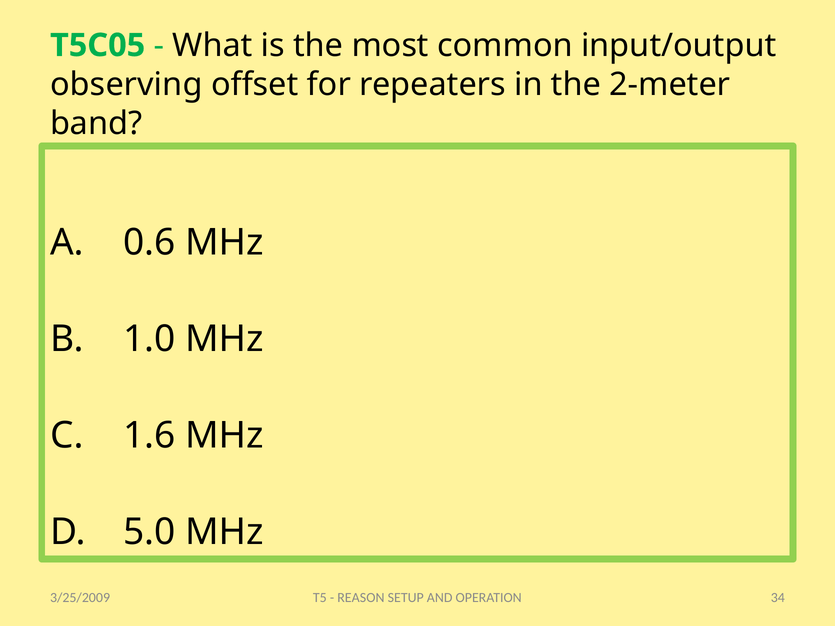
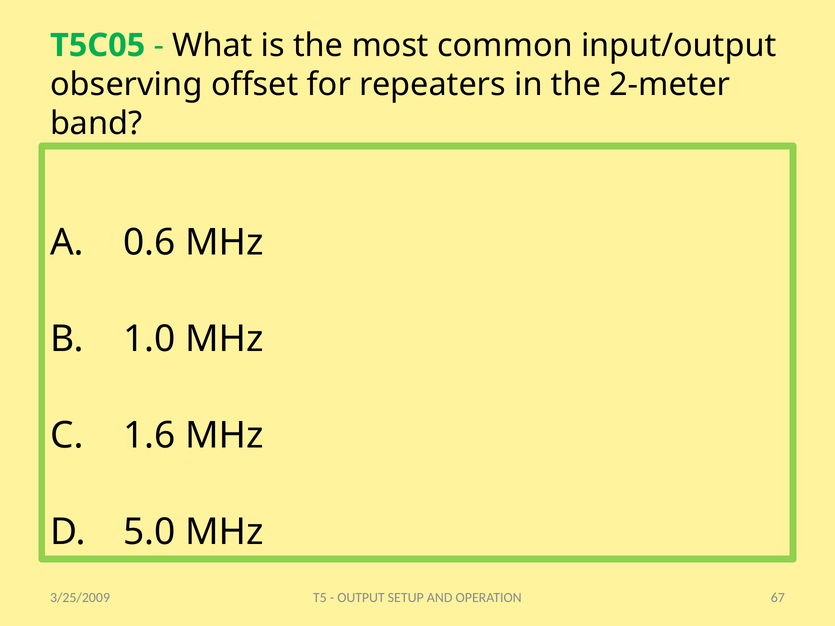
REASON: REASON -> OUTPUT (361, 598)
34: 34 -> 67 (778, 598)
